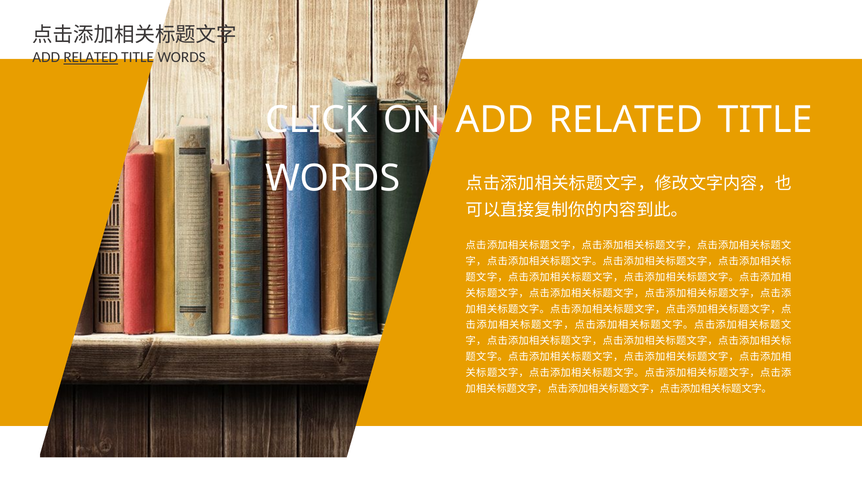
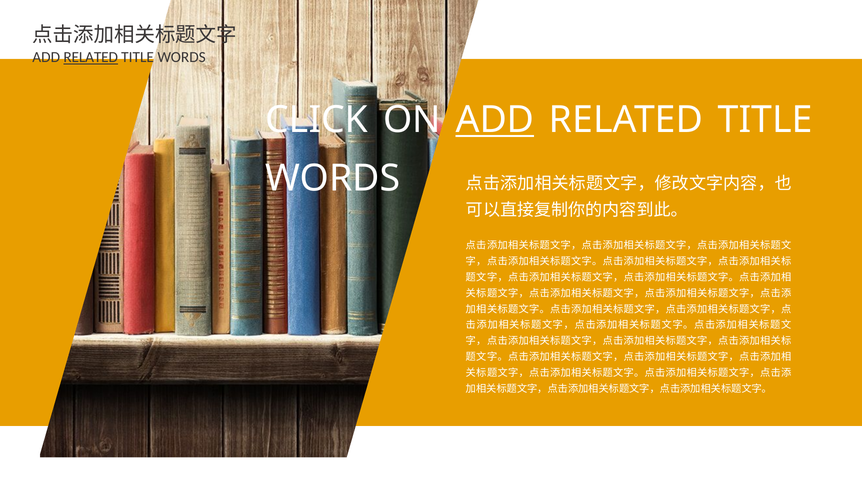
ADD underline: none -> present (495, 120)
